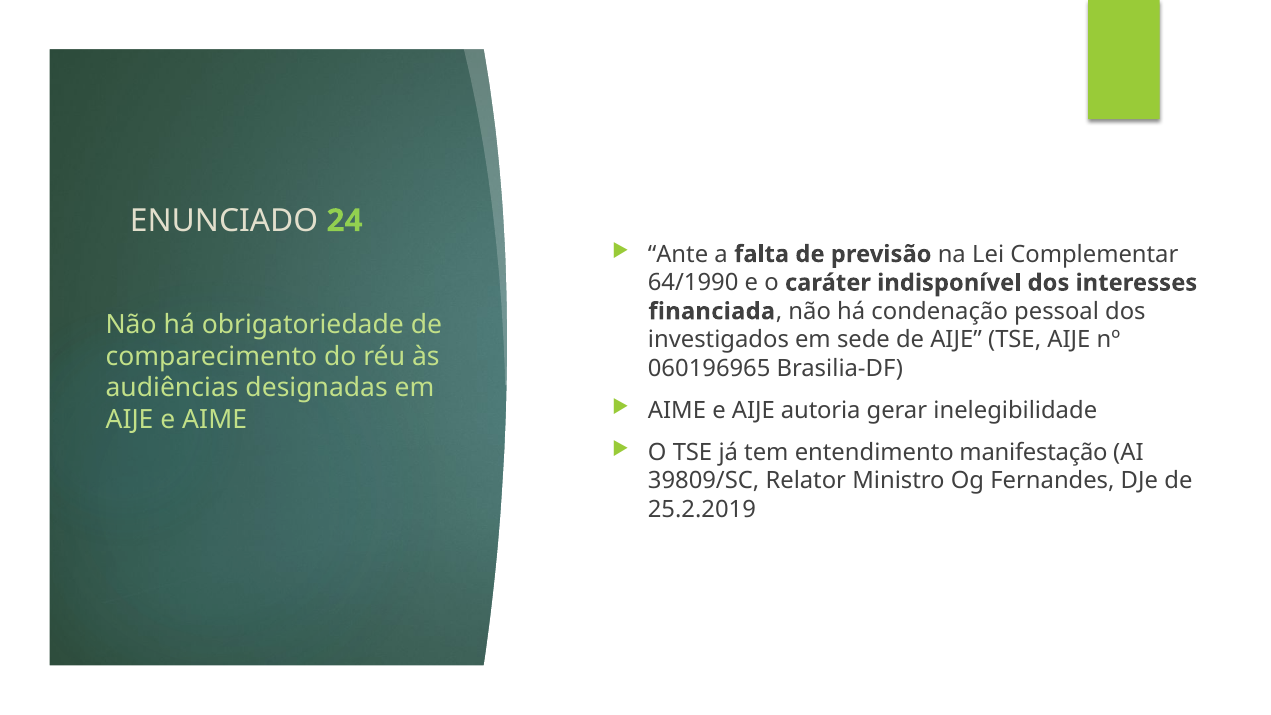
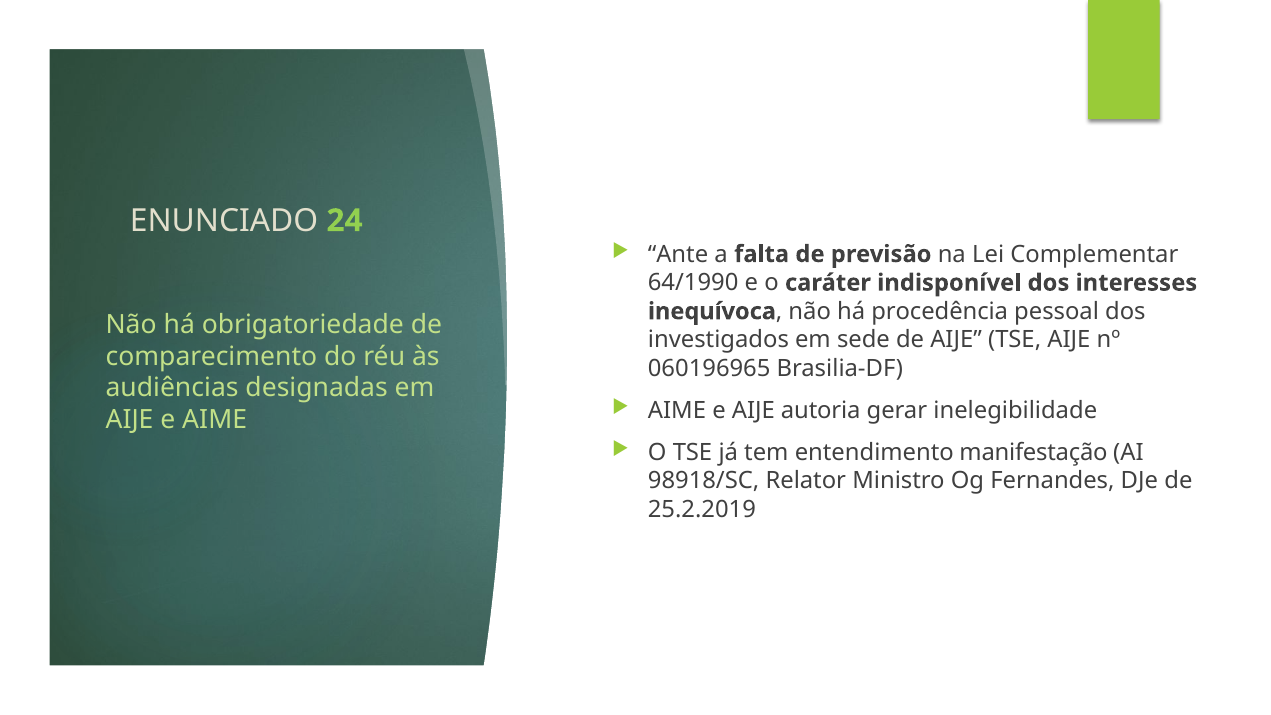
financiada: financiada -> inequívoca (712, 311)
condenação: condenação -> procedência (940, 311)
39809/SC: 39809/SC -> 98918/SC (704, 481)
